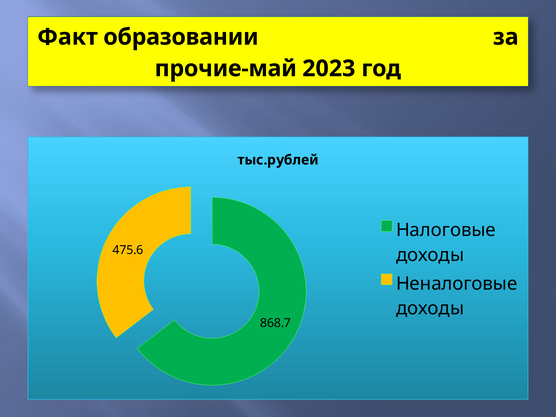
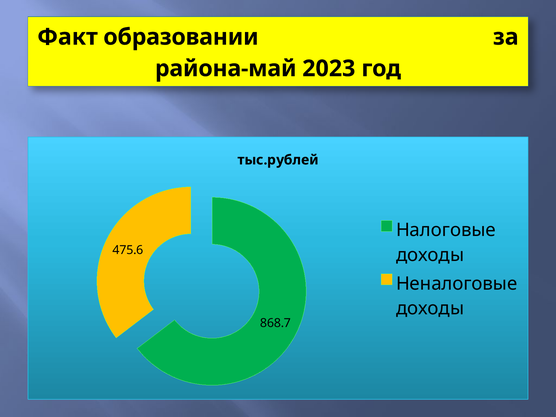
прочие-май: прочие-май -> района-май (226, 69)
